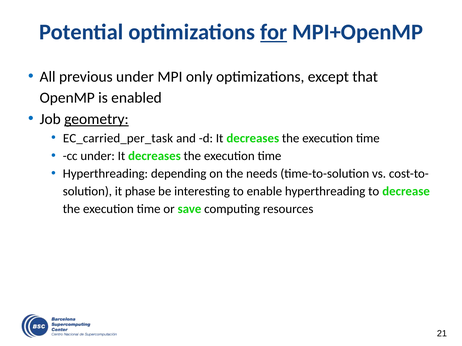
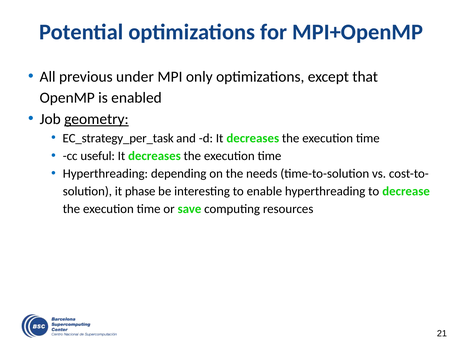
for underline: present -> none (274, 32)
EC_carried_per_task: EC_carried_per_task -> EC_strategy_per_task (118, 138)
cc under: under -> useful (98, 156)
